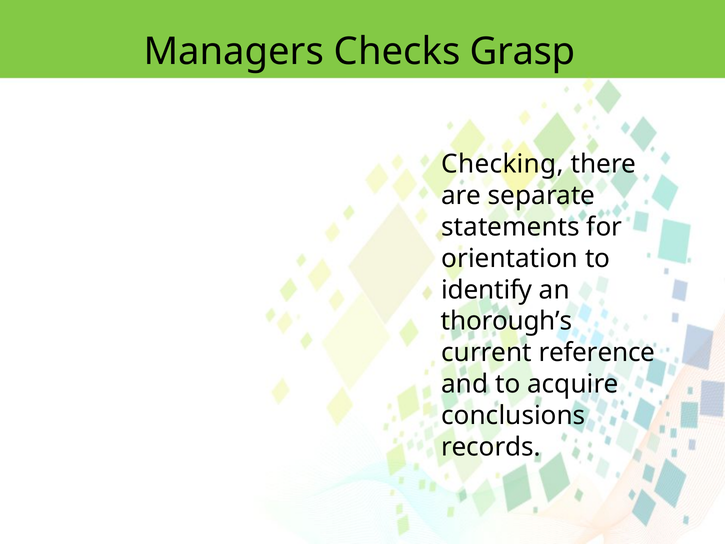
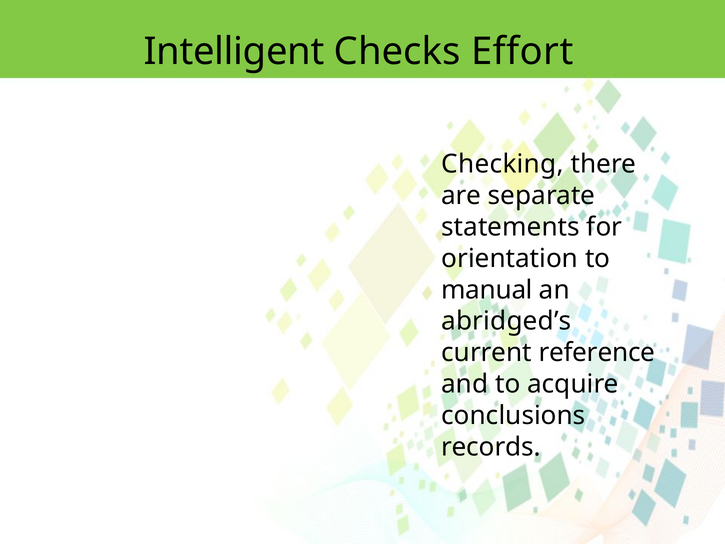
Managers: Managers -> Intelligent (234, 52)
Grasp: Grasp -> Effort (522, 52)
identify: identify -> manual (487, 290)
thorough’s: thorough’s -> abridged’s (506, 321)
